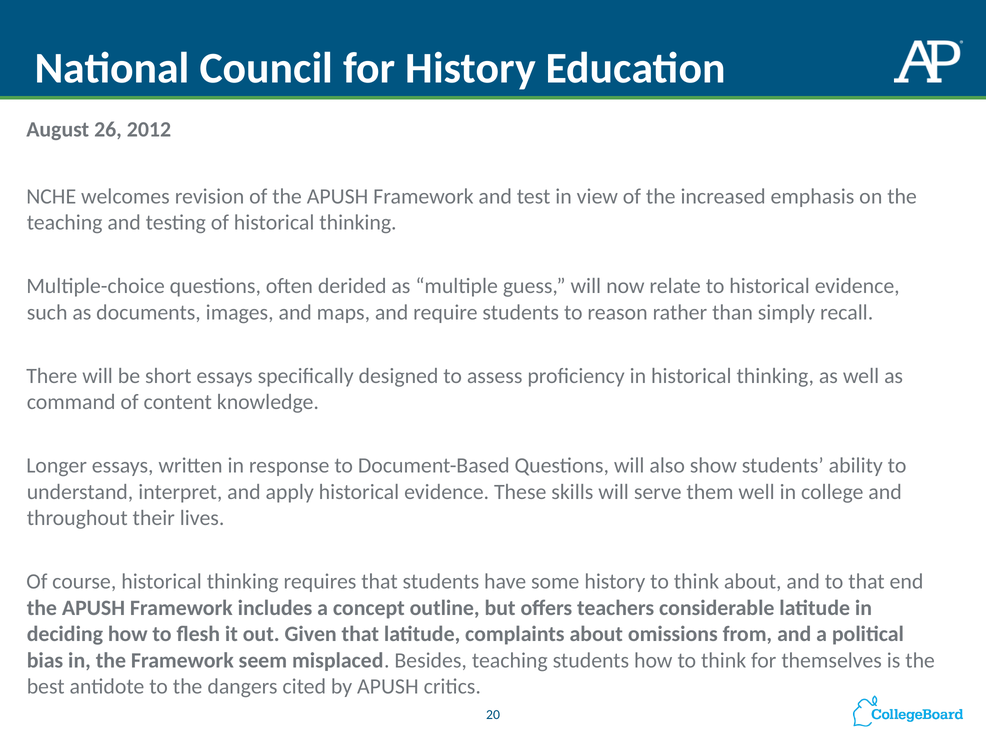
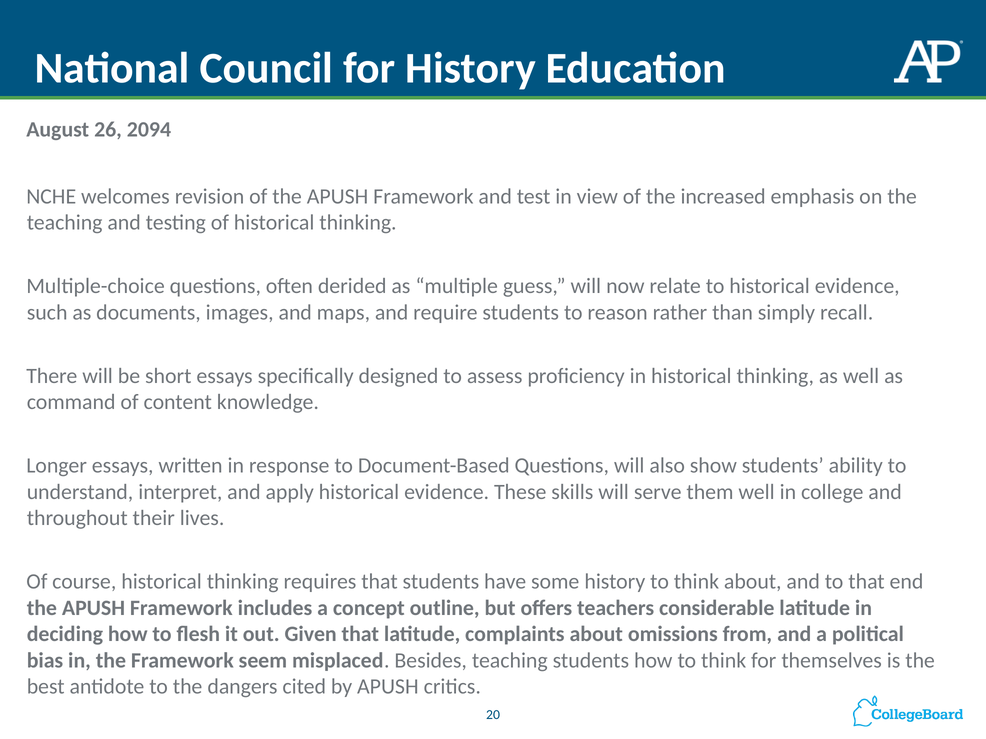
2012: 2012 -> 2094 (149, 130)
